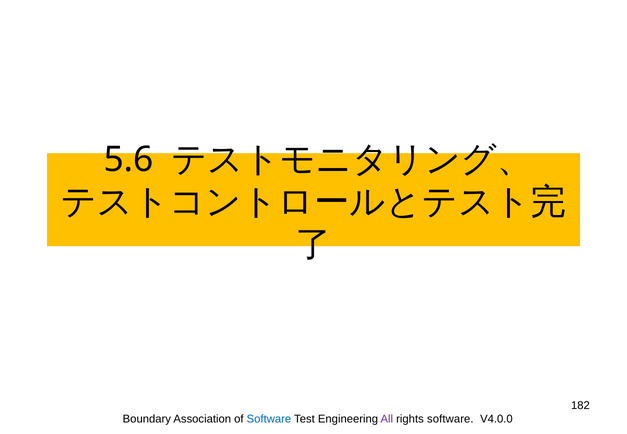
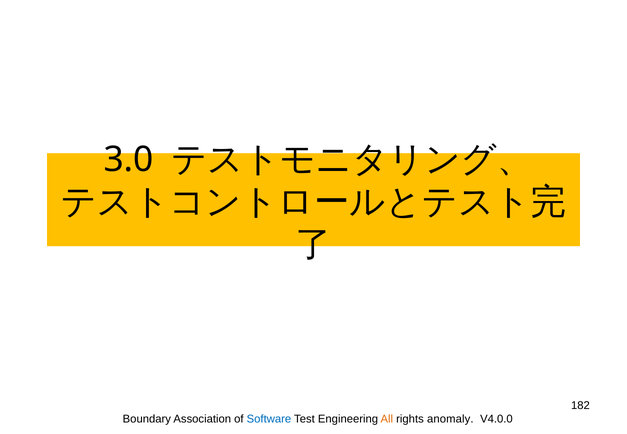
5.6: 5.6 -> 3.0 (128, 160)
All colour: purple -> orange (387, 419)
rights software: software -> anomaly (450, 419)
